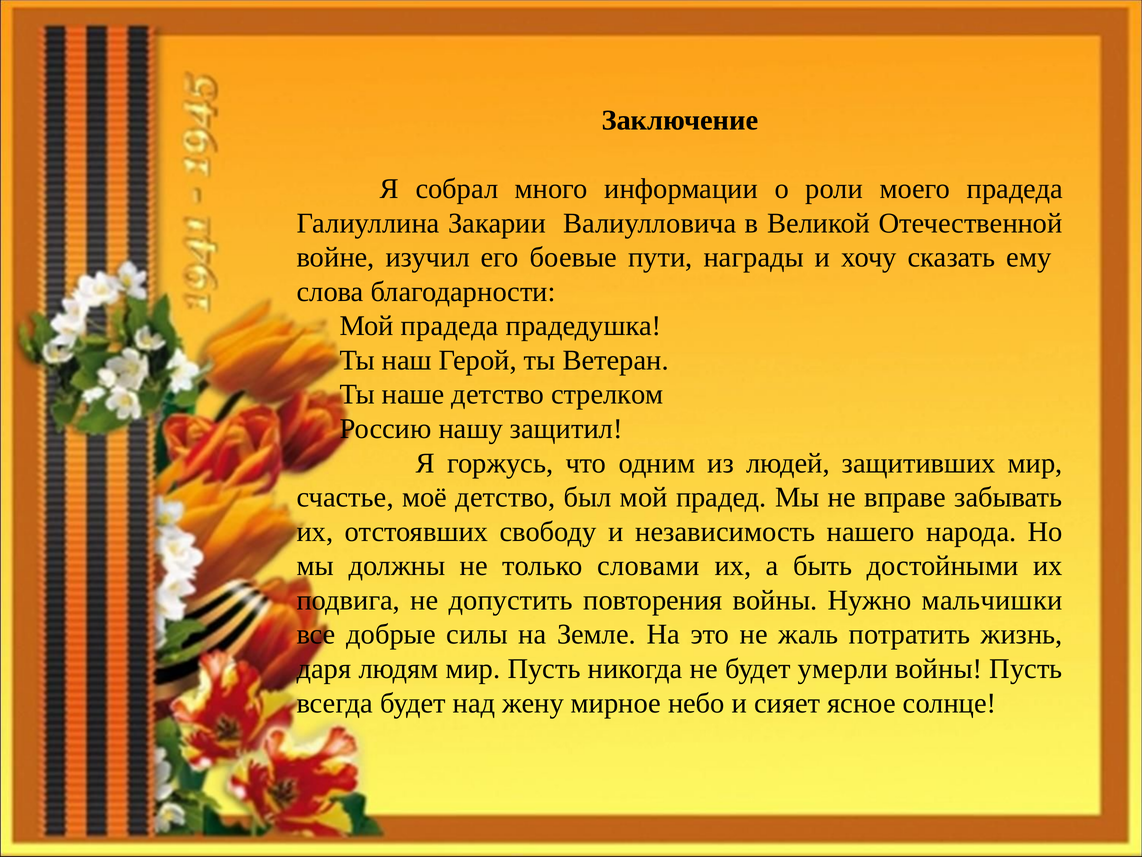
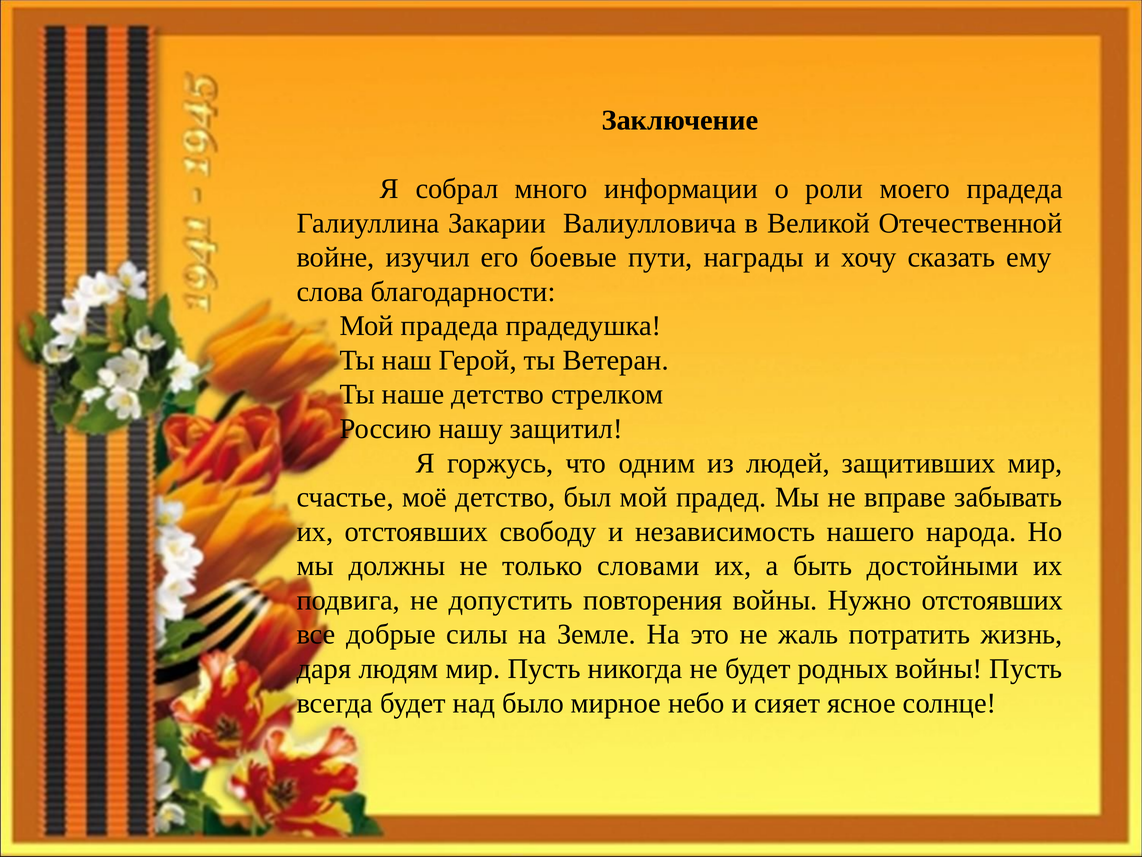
Нужно мальчишки: мальчишки -> отстоявших (992, 600)
умерли: умерли -> родных (843, 668)
жену: жену -> было (533, 703)
